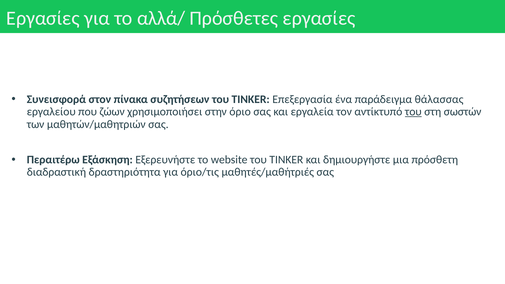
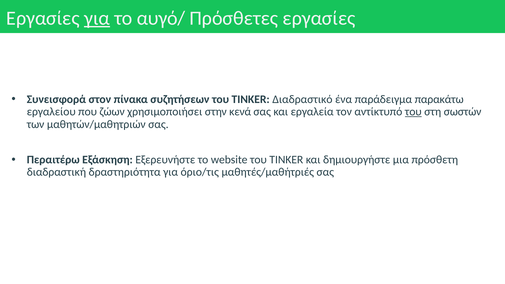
για underline: none -> present (97, 18)
αλλά/: αλλά/ -> αυγό/ (161, 18)
Επεξεργασία: Επεξεργασία -> Διαδραστικό (302, 99)
θάλασσας: θάλασσας -> παρακάτω (439, 99)
όριο: όριο -> κενά (240, 112)
